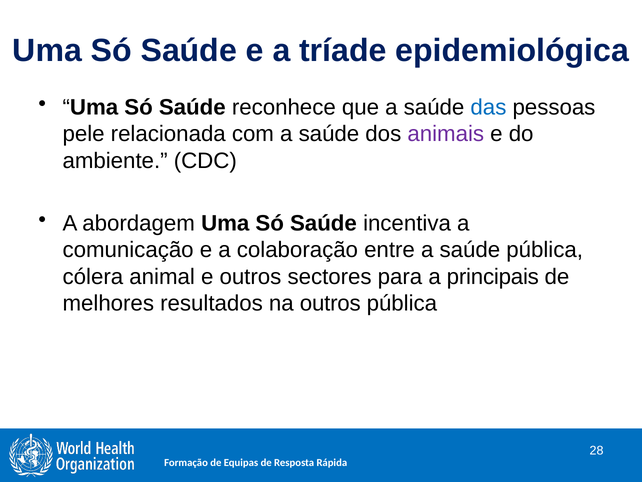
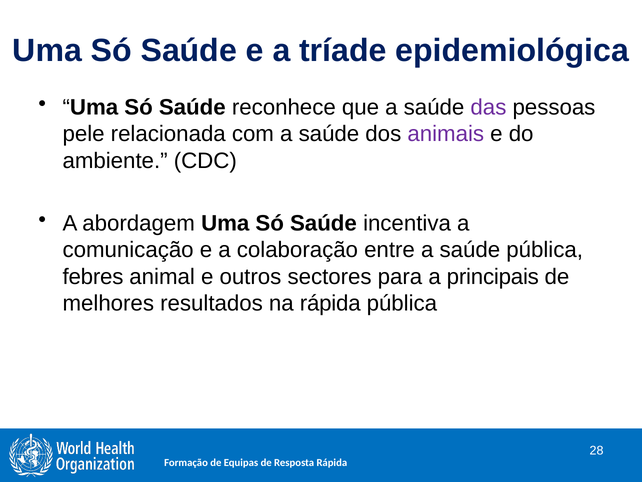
das colour: blue -> purple (488, 107)
cólera: cólera -> febres (93, 277)
na outros: outros -> rápida (330, 303)
